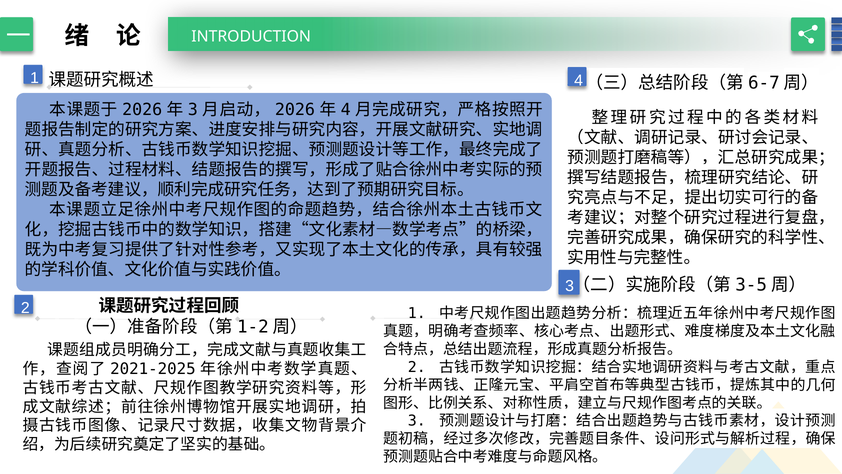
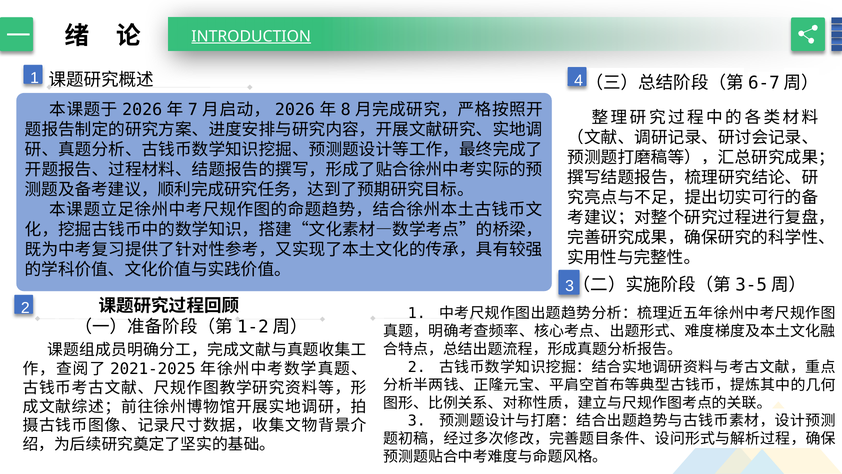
INTRODUCTION underline: none -> present (251, 36)
3: 3 -> 7 (193, 109)
4: 4 -> 8 (346, 109)
